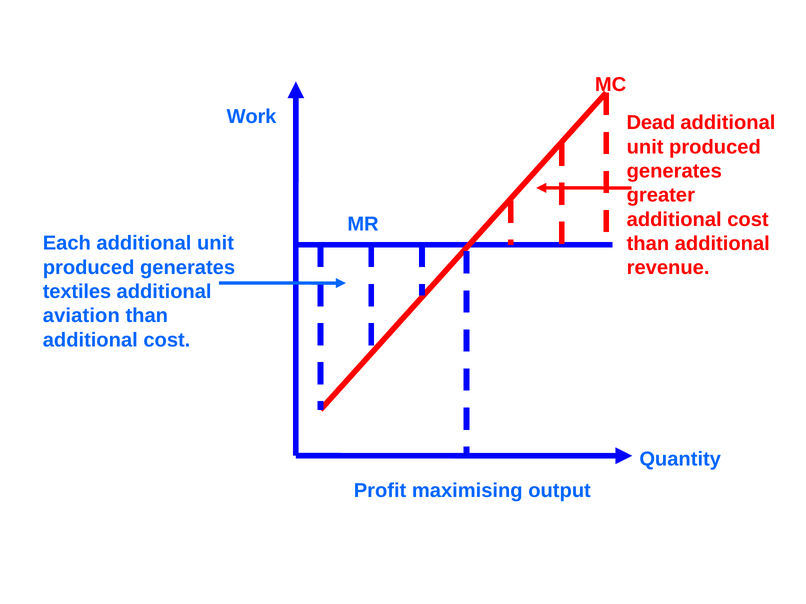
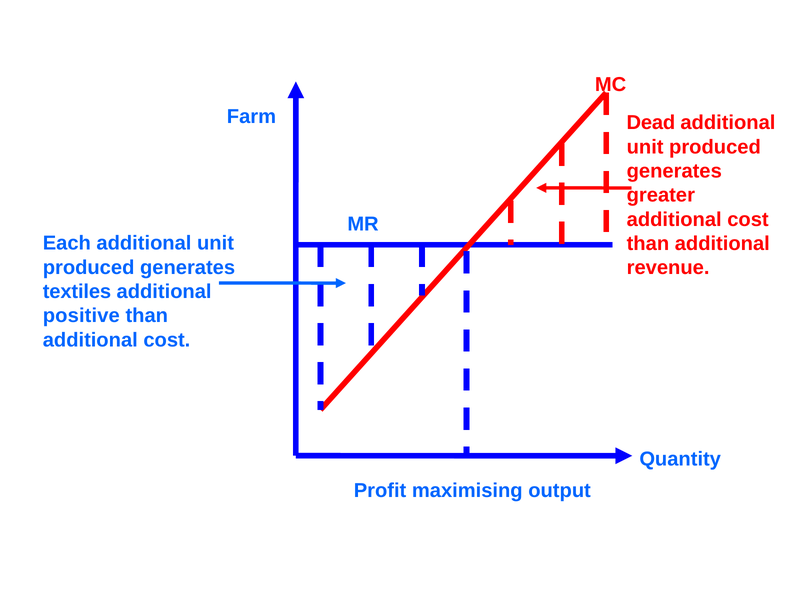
Work: Work -> Farm (251, 117)
aviation: aviation -> positive (81, 316)
